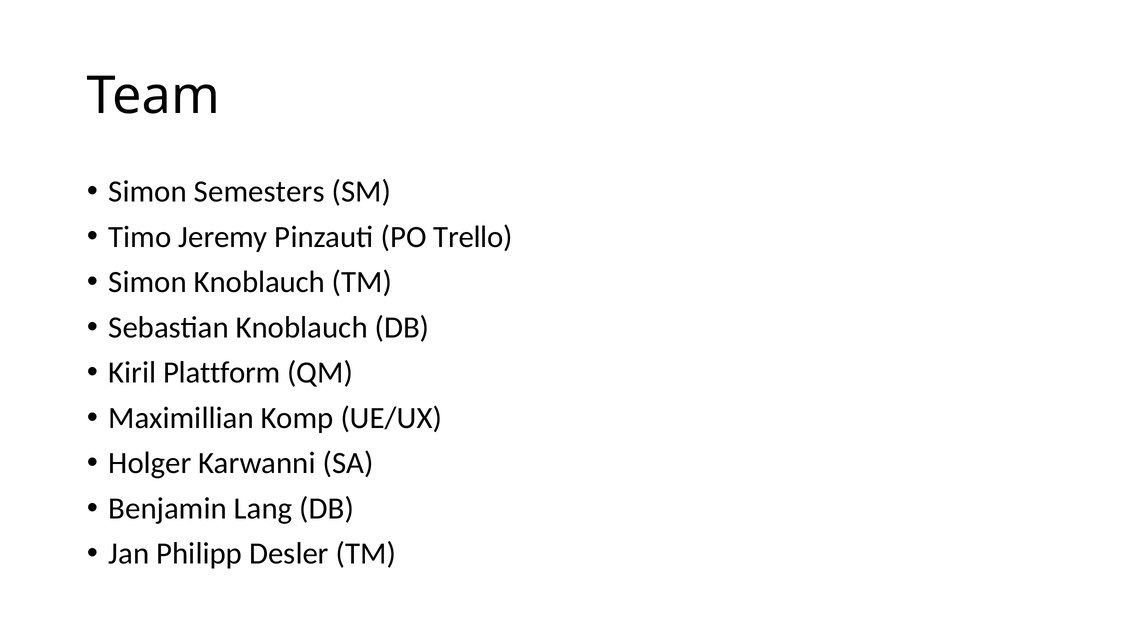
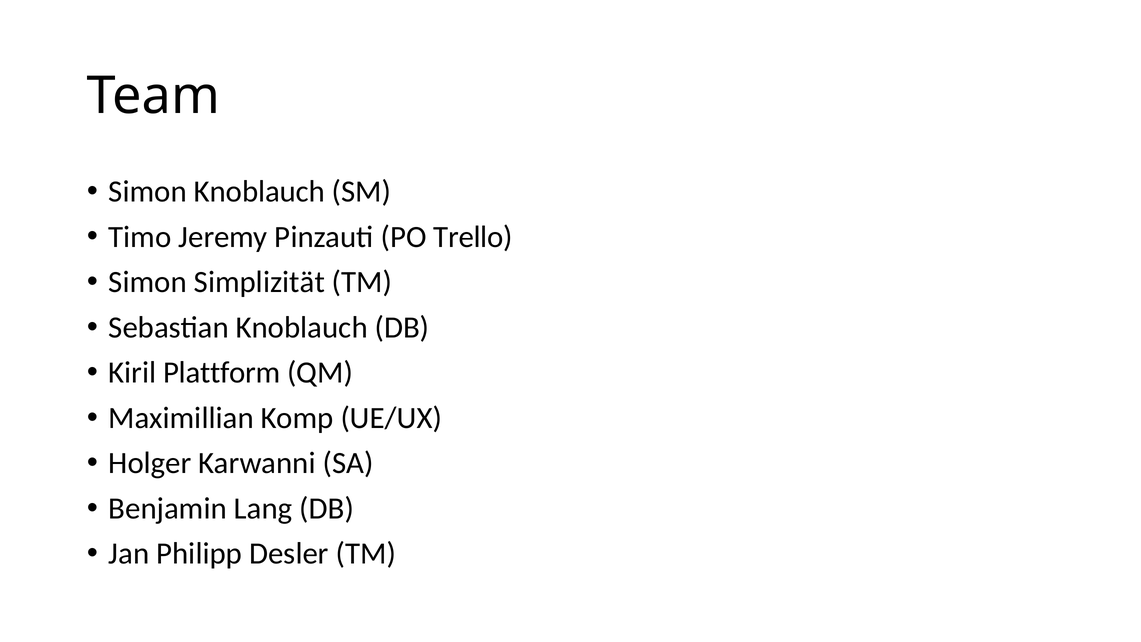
Simon Semesters: Semesters -> Knoblauch (259, 192)
Simon Knoblauch: Knoblauch -> Simplizität (259, 282)
